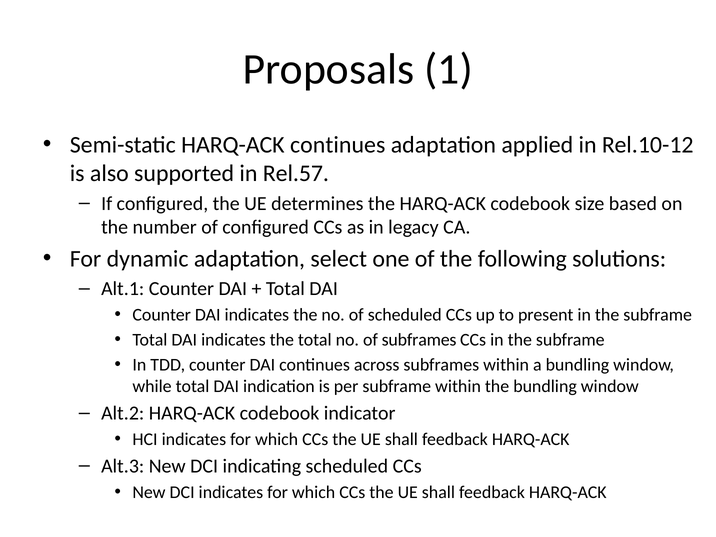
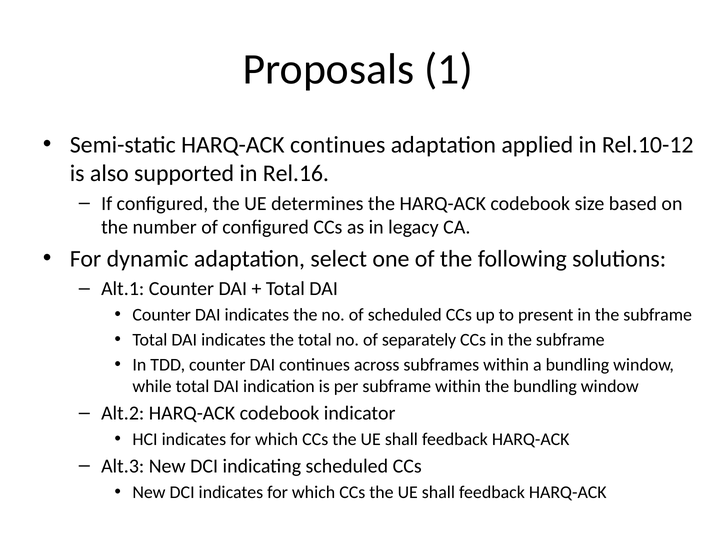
Rel.57: Rel.57 -> Rel.16 (296, 174)
of subframes: subframes -> separately (419, 340)
